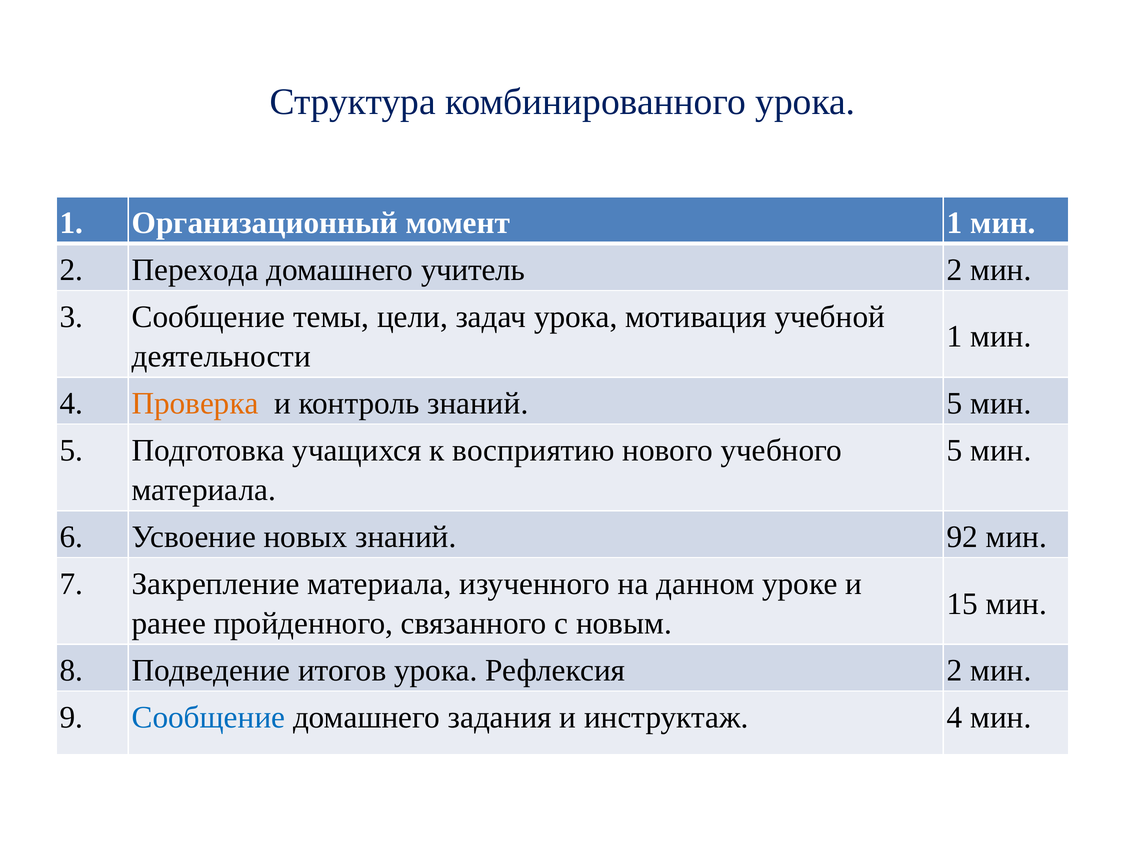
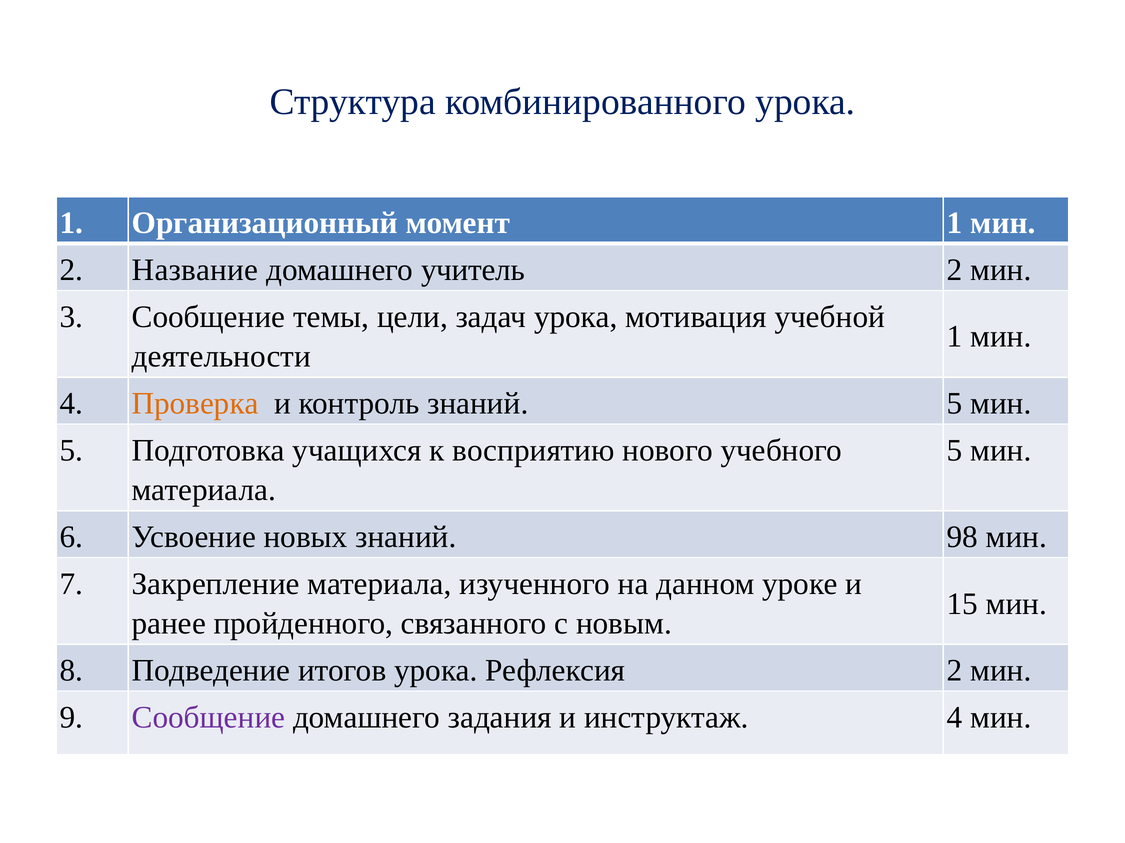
Перехода: Перехода -> Название (195, 270)
92: 92 -> 98 (963, 537)
Сообщение colour: blue -> purple (209, 718)
